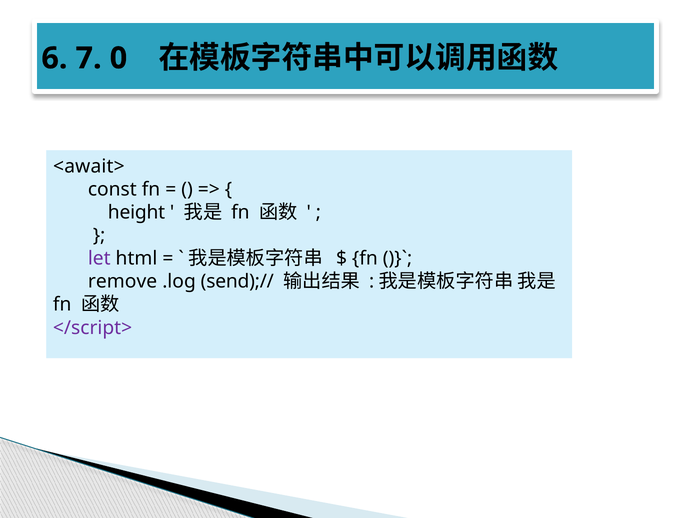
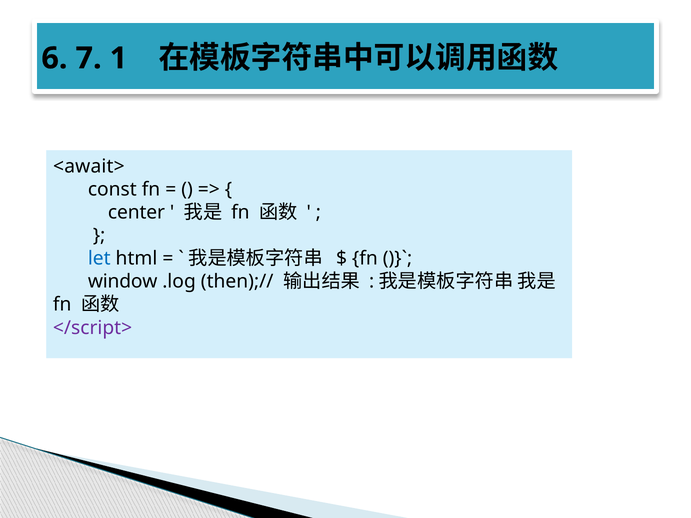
0: 0 -> 1 (118, 58)
height: height -> center (136, 213)
let colour: purple -> blue (99, 259)
remove: remove -> window (123, 282)
send);//: send);// -> then);// (237, 282)
